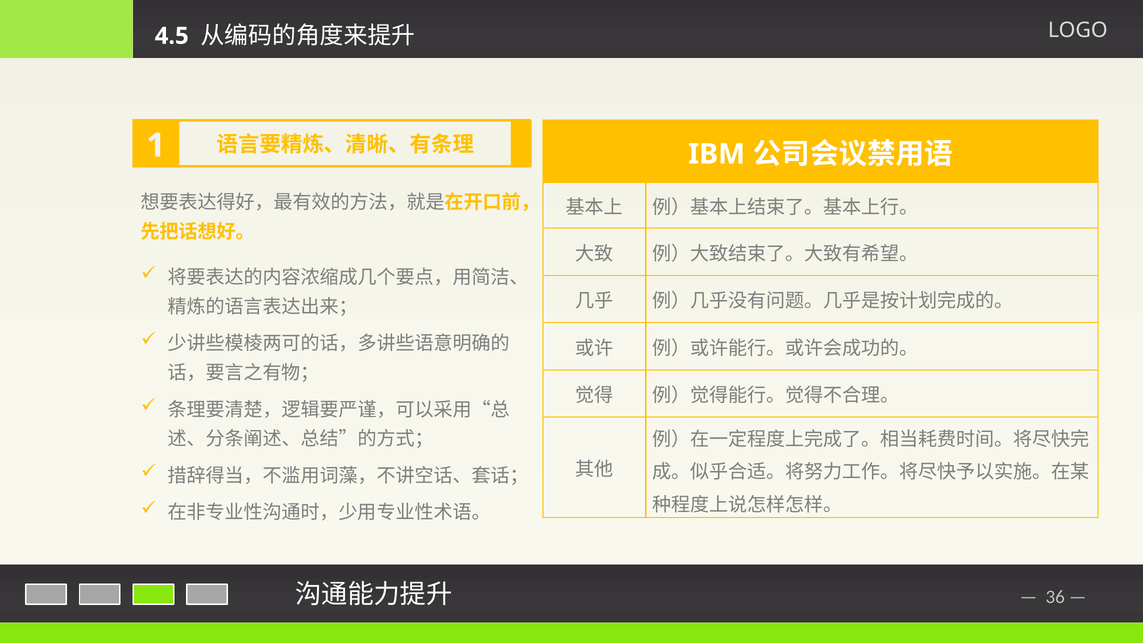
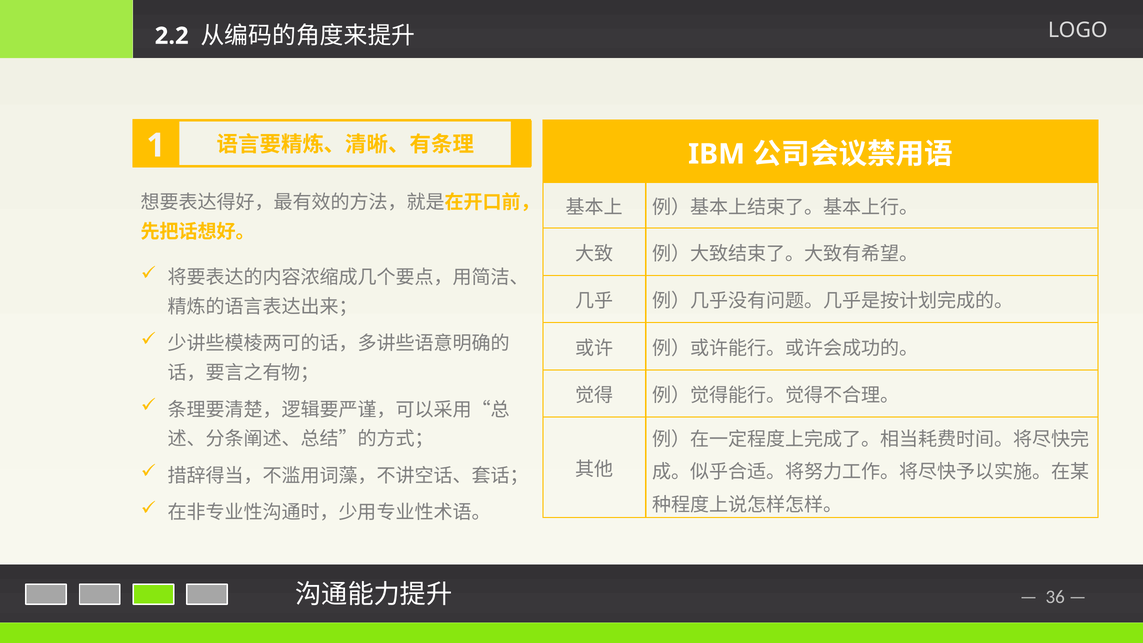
4.5: 4.5 -> 2.2 (172, 36)
